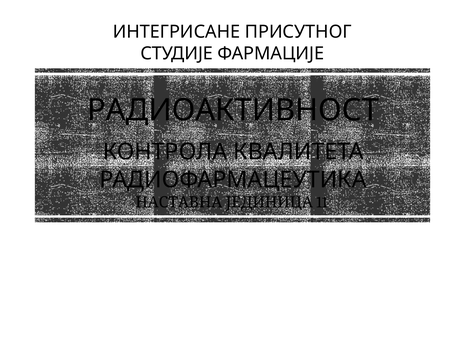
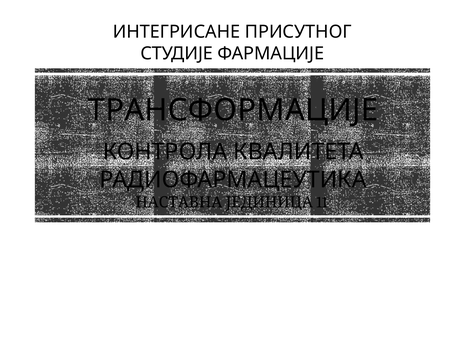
РАДИОАКТИВНОСТ: РАДИОАКТИВНОСТ -> ТРАНСФОРМАЦИЈЕ (233, 110)
